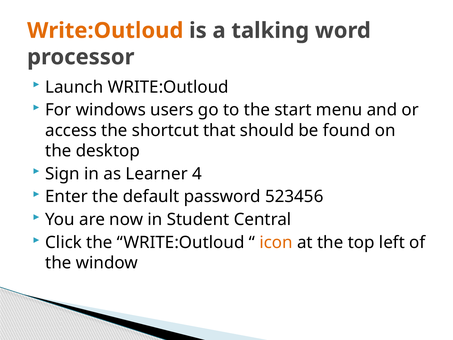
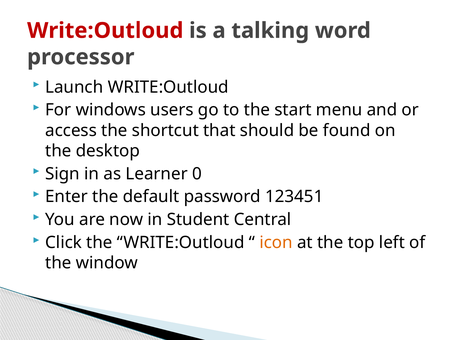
Write:Outloud colour: orange -> red (105, 31)
4: 4 -> 0 (197, 174)
523456: 523456 -> 123451 (294, 197)
